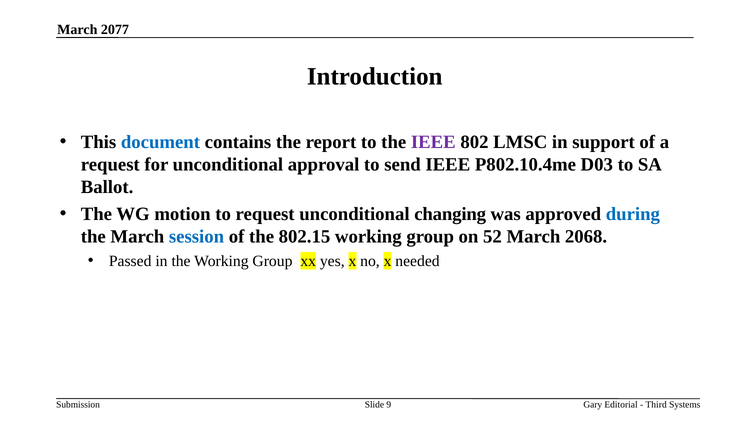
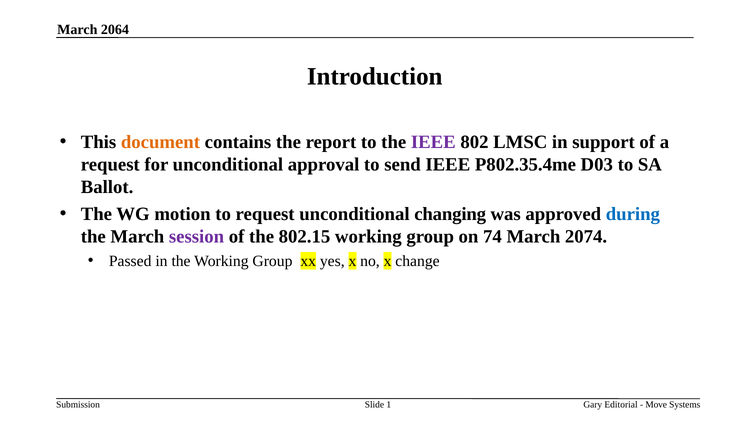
2077: 2077 -> 2064 (115, 30)
document colour: blue -> orange (160, 142)
P802.10.4me: P802.10.4me -> P802.35.4me (525, 164)
session colour: blue -> purple (197, 237)
52: 52 -> 74 (492, 237)
2068: 2068 -> 2074 (586, 237)
needed: needed -> change (418, 261)
9: 9 -> 1 (389, 405)
Third: Third -> Move (656, 405)
